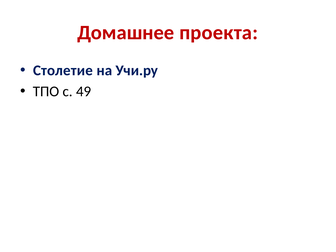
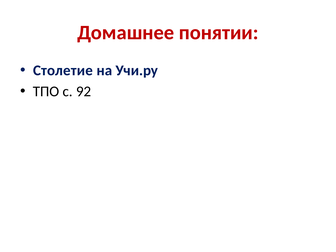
проекта: проекта -> понятии (219, 33)
49: 49 -> 92 (84, 91)
